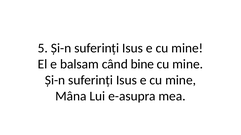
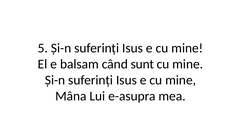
bine: bine -> sunt (142, 64)
